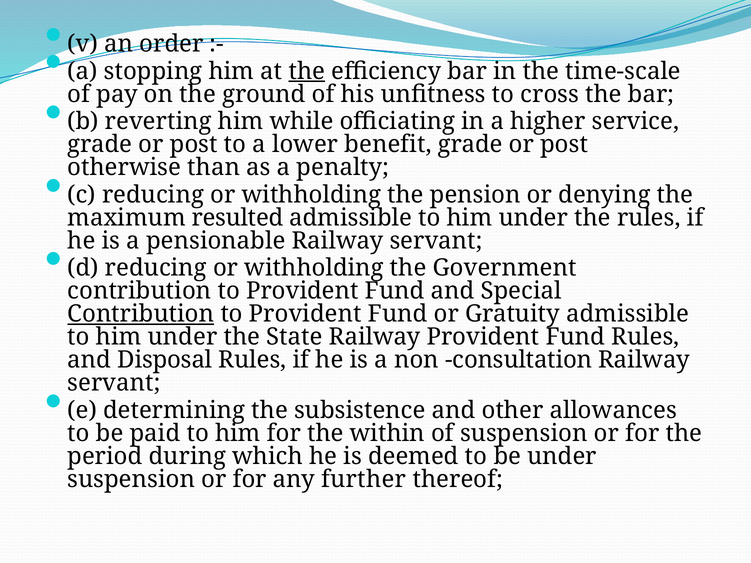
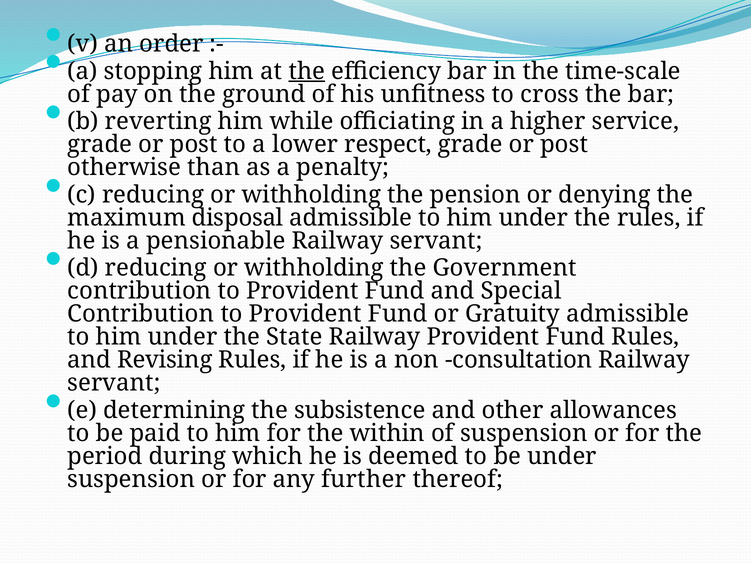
benefit: benefit -> respect (388, 144)
resulted: resulted -> disposal (237, 218)
Contribution underline: present -> none (141, 314)
Disposal: Disposal -> Revising (165, 360)
